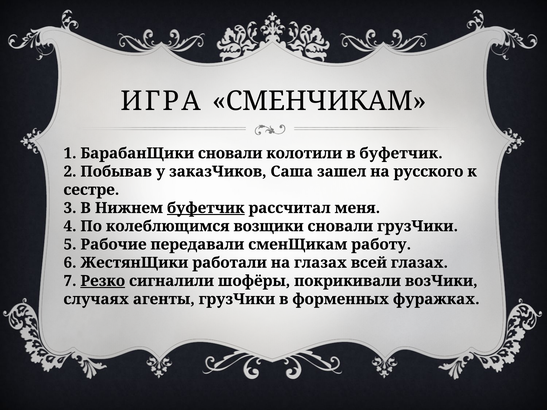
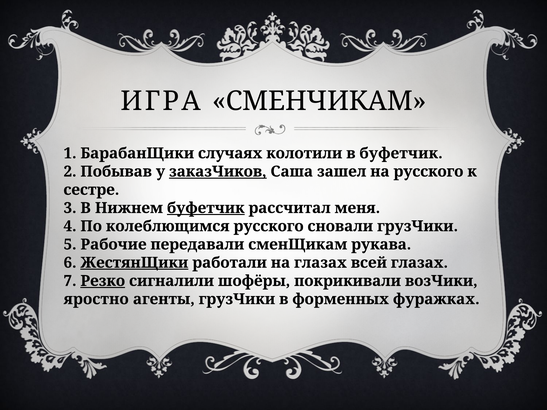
БарабанЩики сновали: сновали -> случаях (230, 153)
заказЧиков underline: none -> present (218, 172)
колеблющимся возщики: возщики -> русского (269, 226)
работу: работу -> рукава (381, 245)
ЖестянЩики underline: none -> present (134, 263)
случаях: случаях -> яростно (96, 299)
